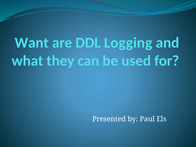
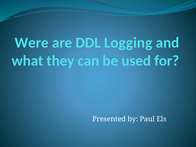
Want: Want -> Were (32, 43)
